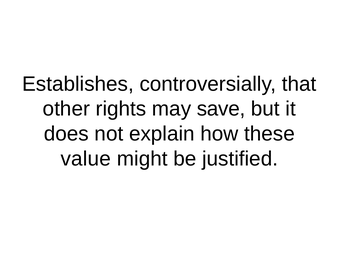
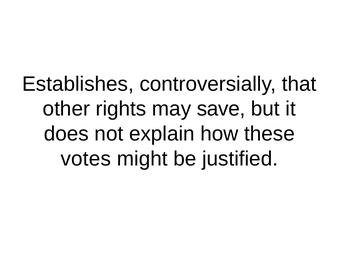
value: value -> votes (86, 158)
